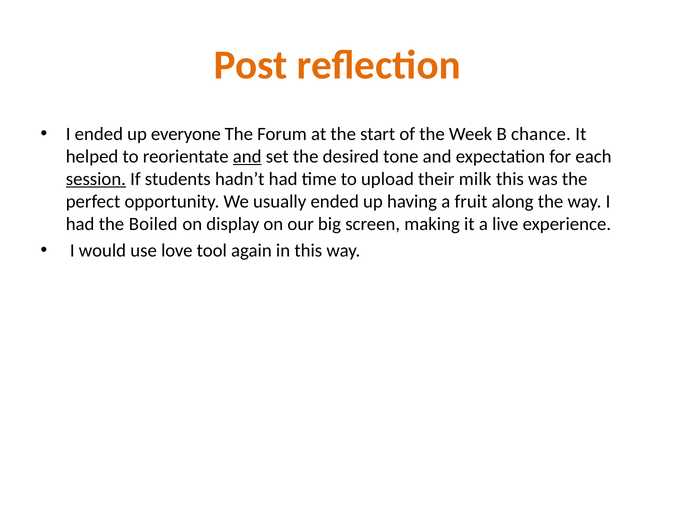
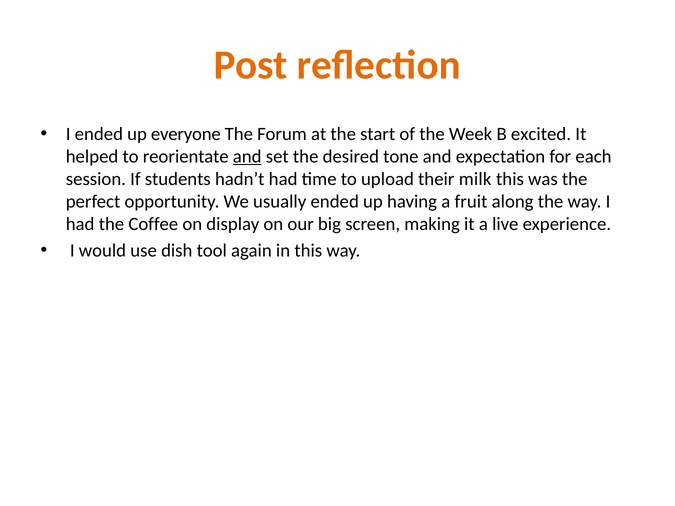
chance: chance -> excited (541, 134)
session underline: present -> none (96, 179)
Boiled: Boiled -> Coffee (153, 224)
love: love -> dish (177, 251)
